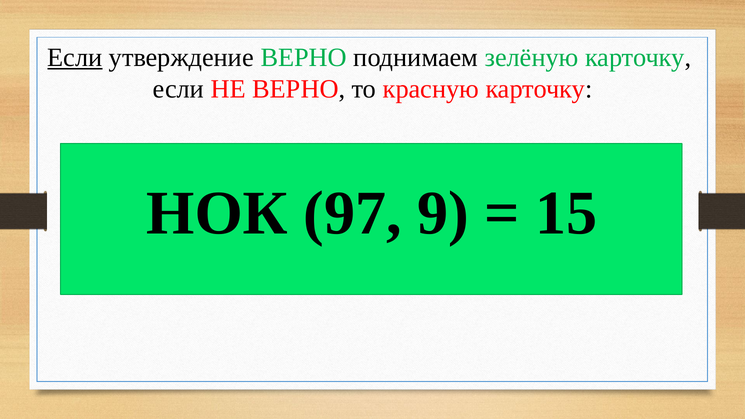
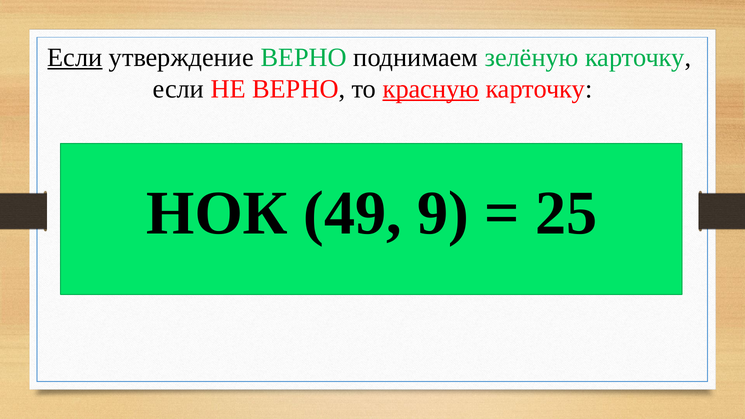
красную underline: none -> present (431, 89)
97: 97 -> 49 (353, 213)
15: 15 -> 25 (566, 213)
